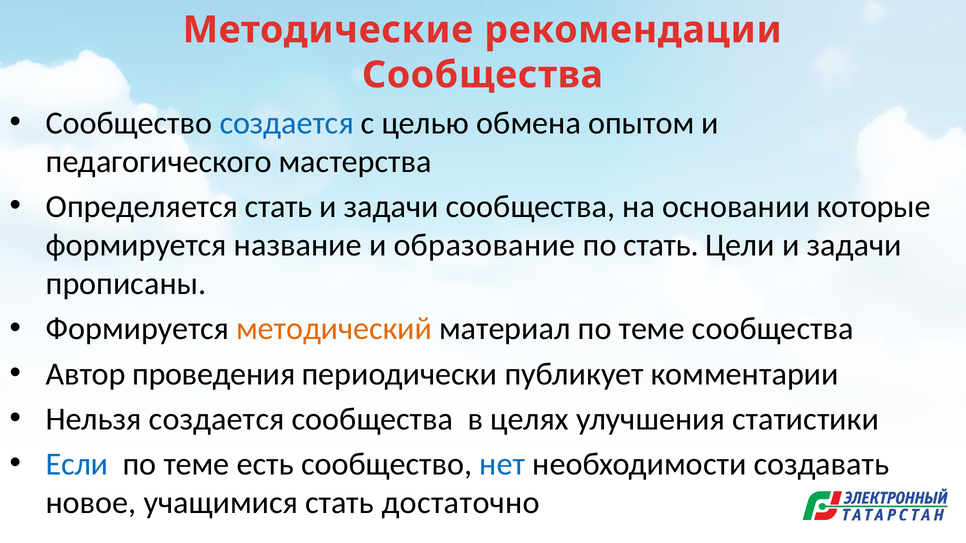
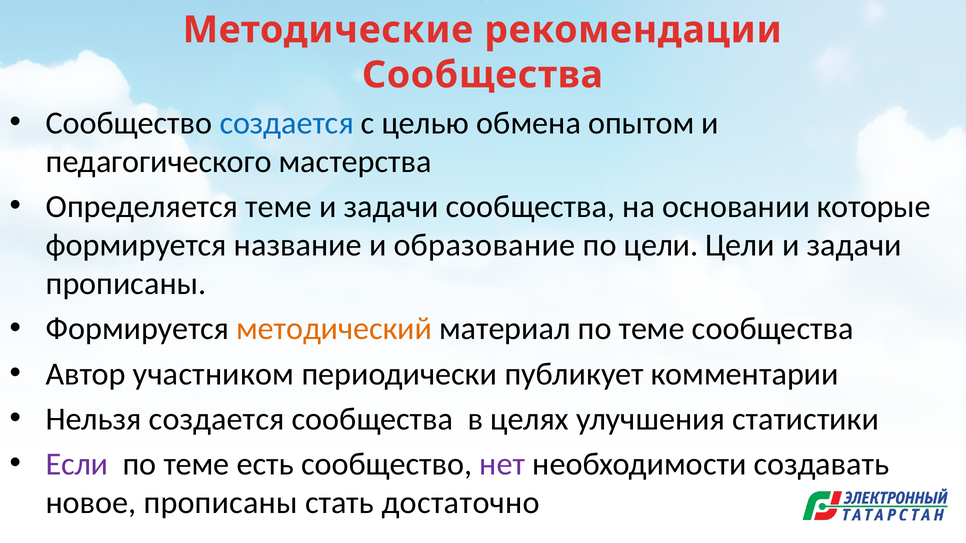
Определяется стать: стать -> теме (278, 207)
по стать: стать -> цели (661, 245)
проведения: проведения -> участником (214, 374)
Если colour: blue -> purple (77, 464)
нет colour: blue -> purple (502, 464)
новое учащимися: учащимися -> прописаны (221, 503)
